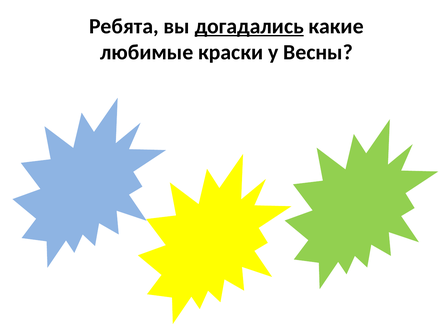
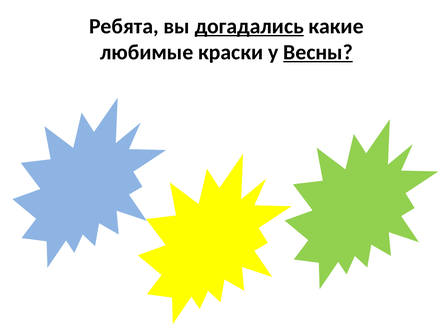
Весны underline: none -> present (318, 52)
